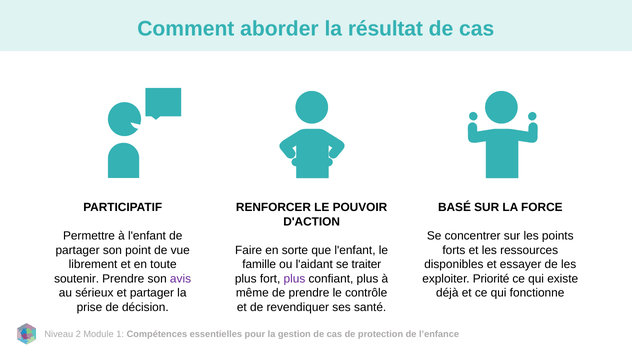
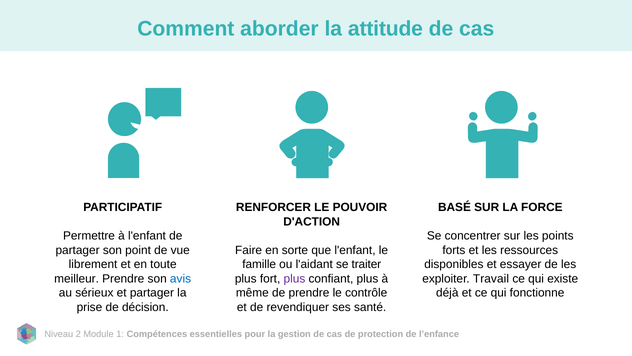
résultat: résultat -> attitude (385, 29)
soutenir: soutenir -> meilleur (77, 278)
avis colour: purple -> blue (181, 278)
Priorité: Priorité -> Travail (491, 278)
